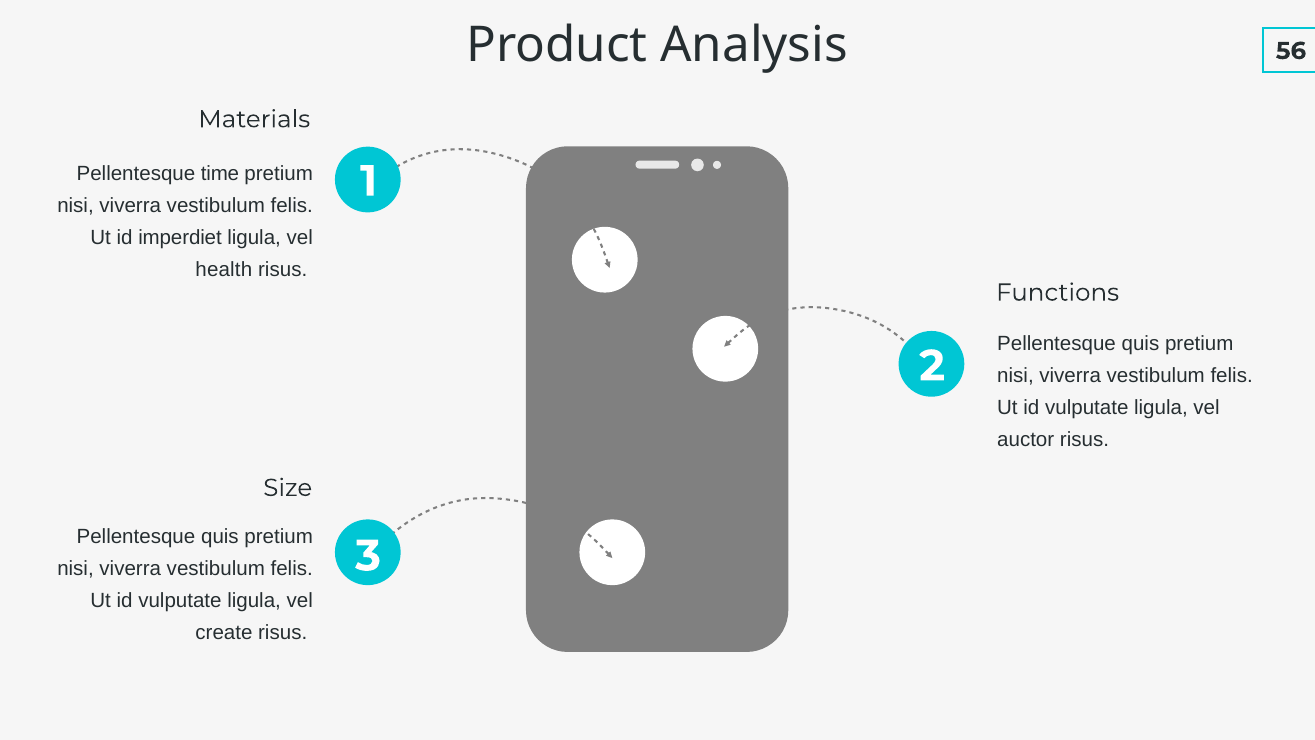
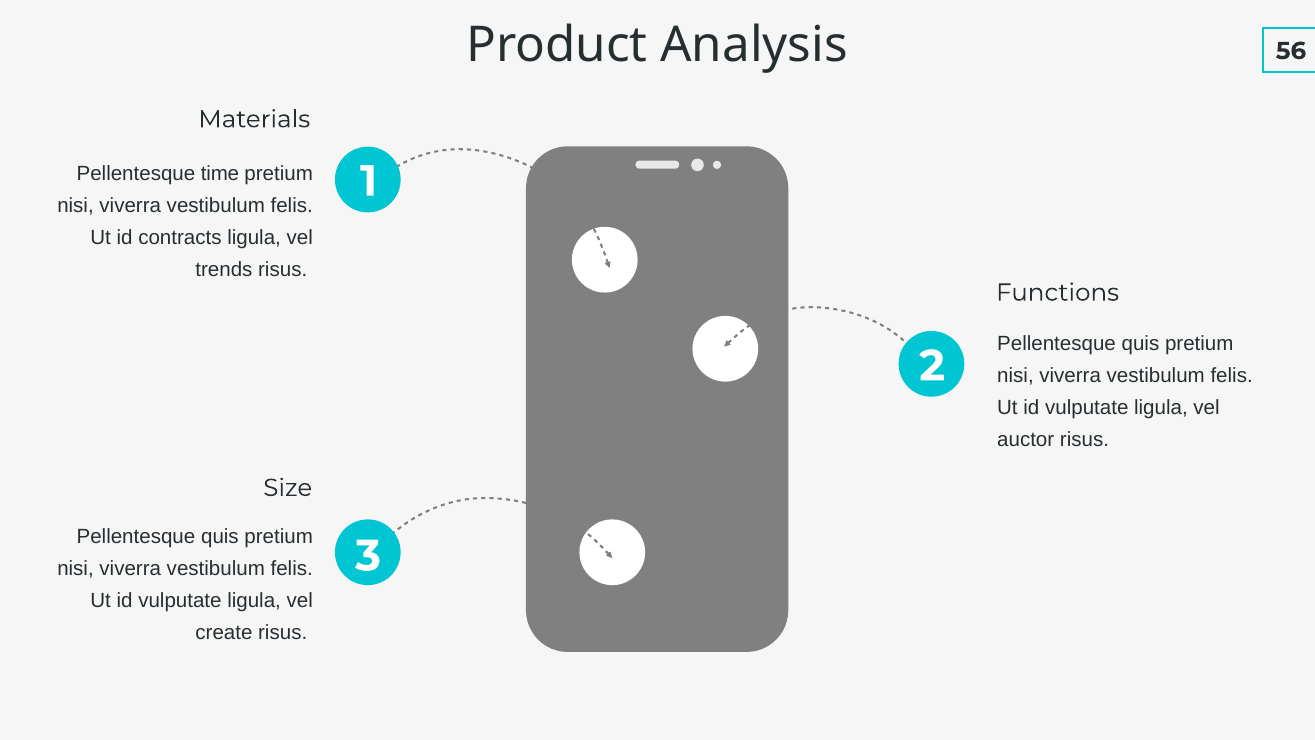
imperdiet: imperdiet -> contracts (180, 238)
health: health -> trends (224, 270)
